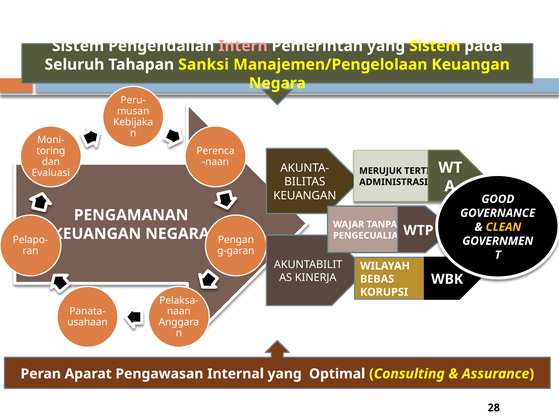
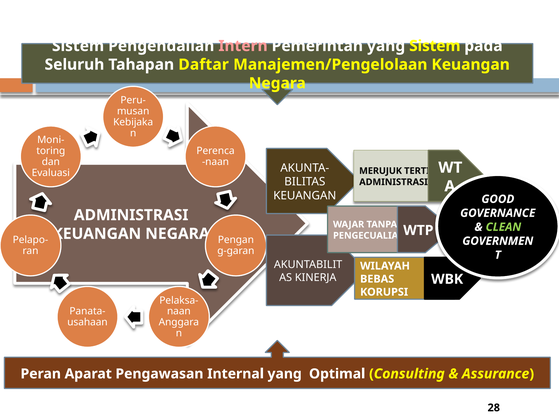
Sanksi: Sanksi -> Daftar (204, 65)
PENGAMANAN: PENGAMANAN -> ADMINISTRASI (131, 215)
CLEAN colour: yellow -> light green (503, 227)
